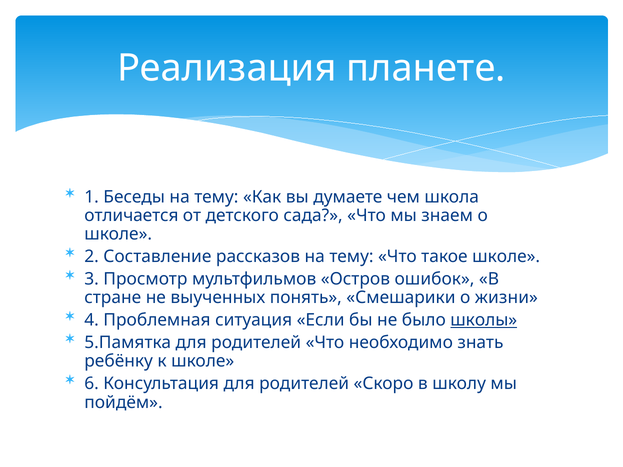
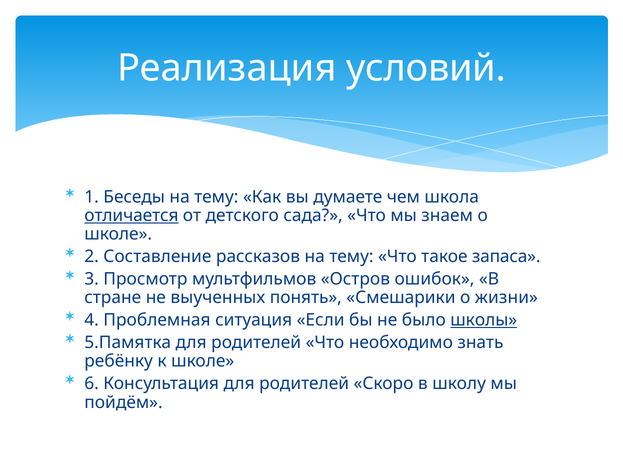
планете: планете -> условий (426, 68)
отличается underline: none -> present (131, 216)
такое школе: школе -> запаса (506, 257)
